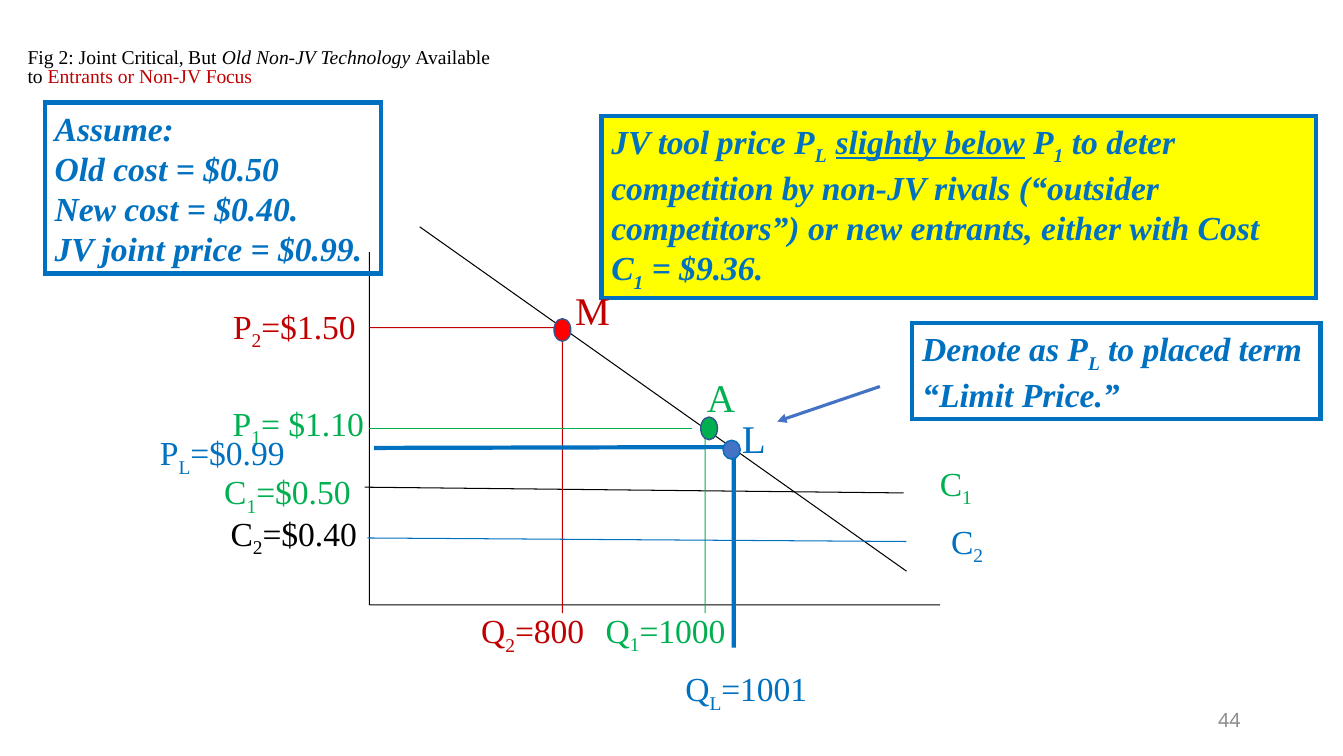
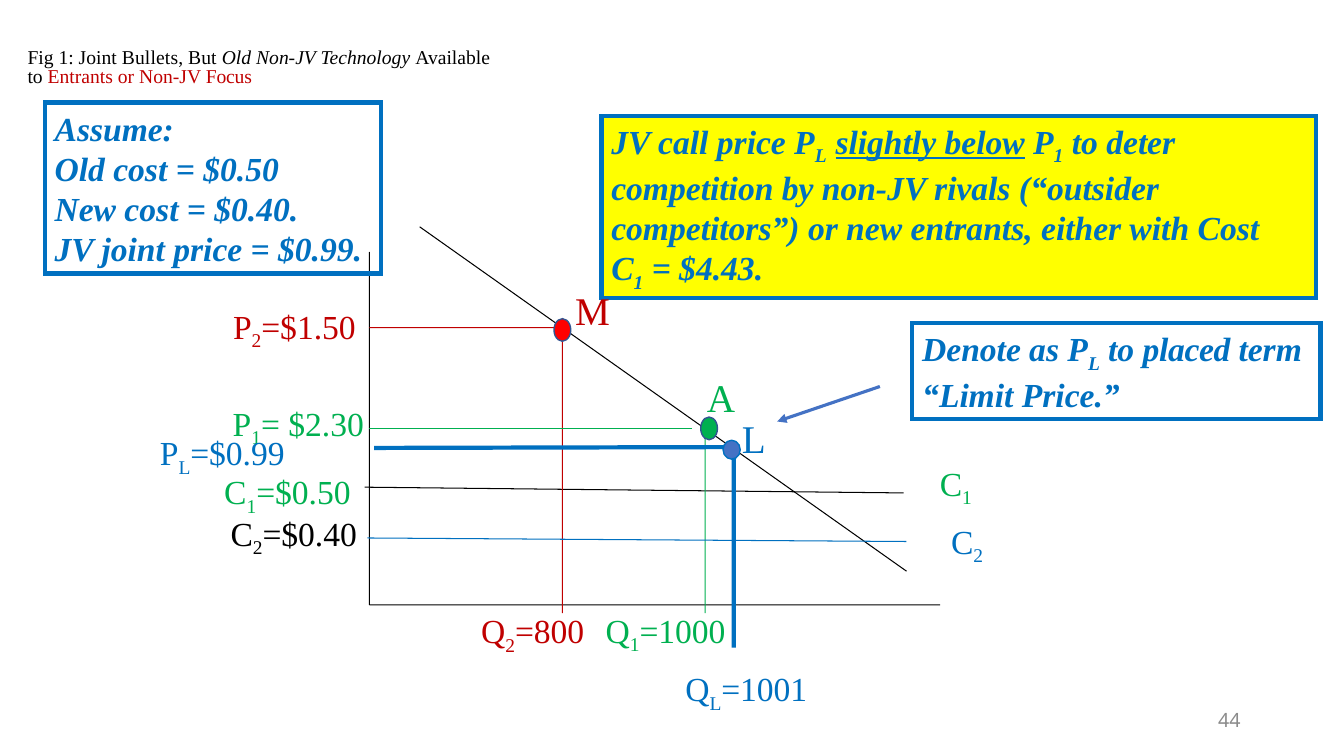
Fig 2: 2 -> 1 (66, 58)
Critical: Critical -> Bullets (152, 58)
tool: tool -> call (683, 143)
$9.36: $9.36 -> $4.43 (721, 270)
$1.10: $1.10 -> $2.30 (326, 425)
